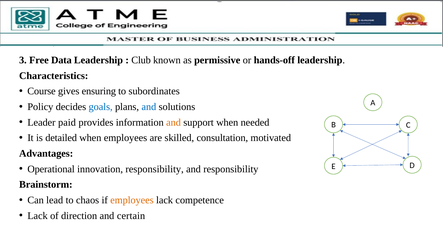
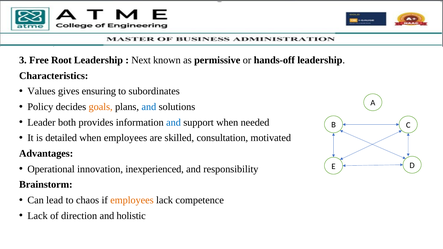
Data: Data -> Root (61, 60)
Club: Club -> Next (141, 60)
Course: Course -> Values (41, 91)
goals colour: blue -> orange (101, 107)
paid: paid -> both (67, 122)
and colour: orange -> blue (174, 122)
innovation responsibility: responsibility -> inexperienced (155, 169)
certain: certain -> holistic (131, 216)
